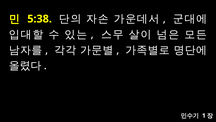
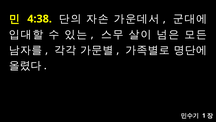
5:38: 5:38 -> 4:38 (40, 19)
